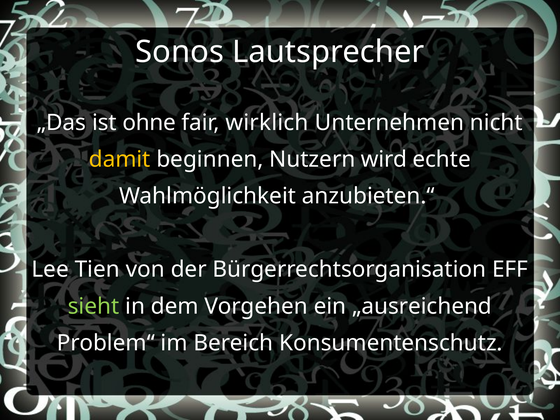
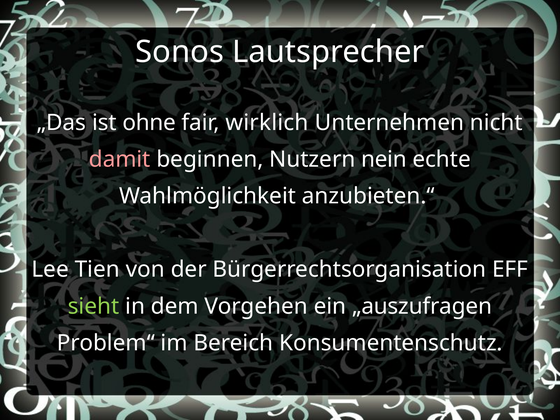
damit colour: yellow -> pink (120, 159)
wird: wird -> nein (384, 159)
„ausreichend: „ausreichend -> „auszufragen (422, 306)
